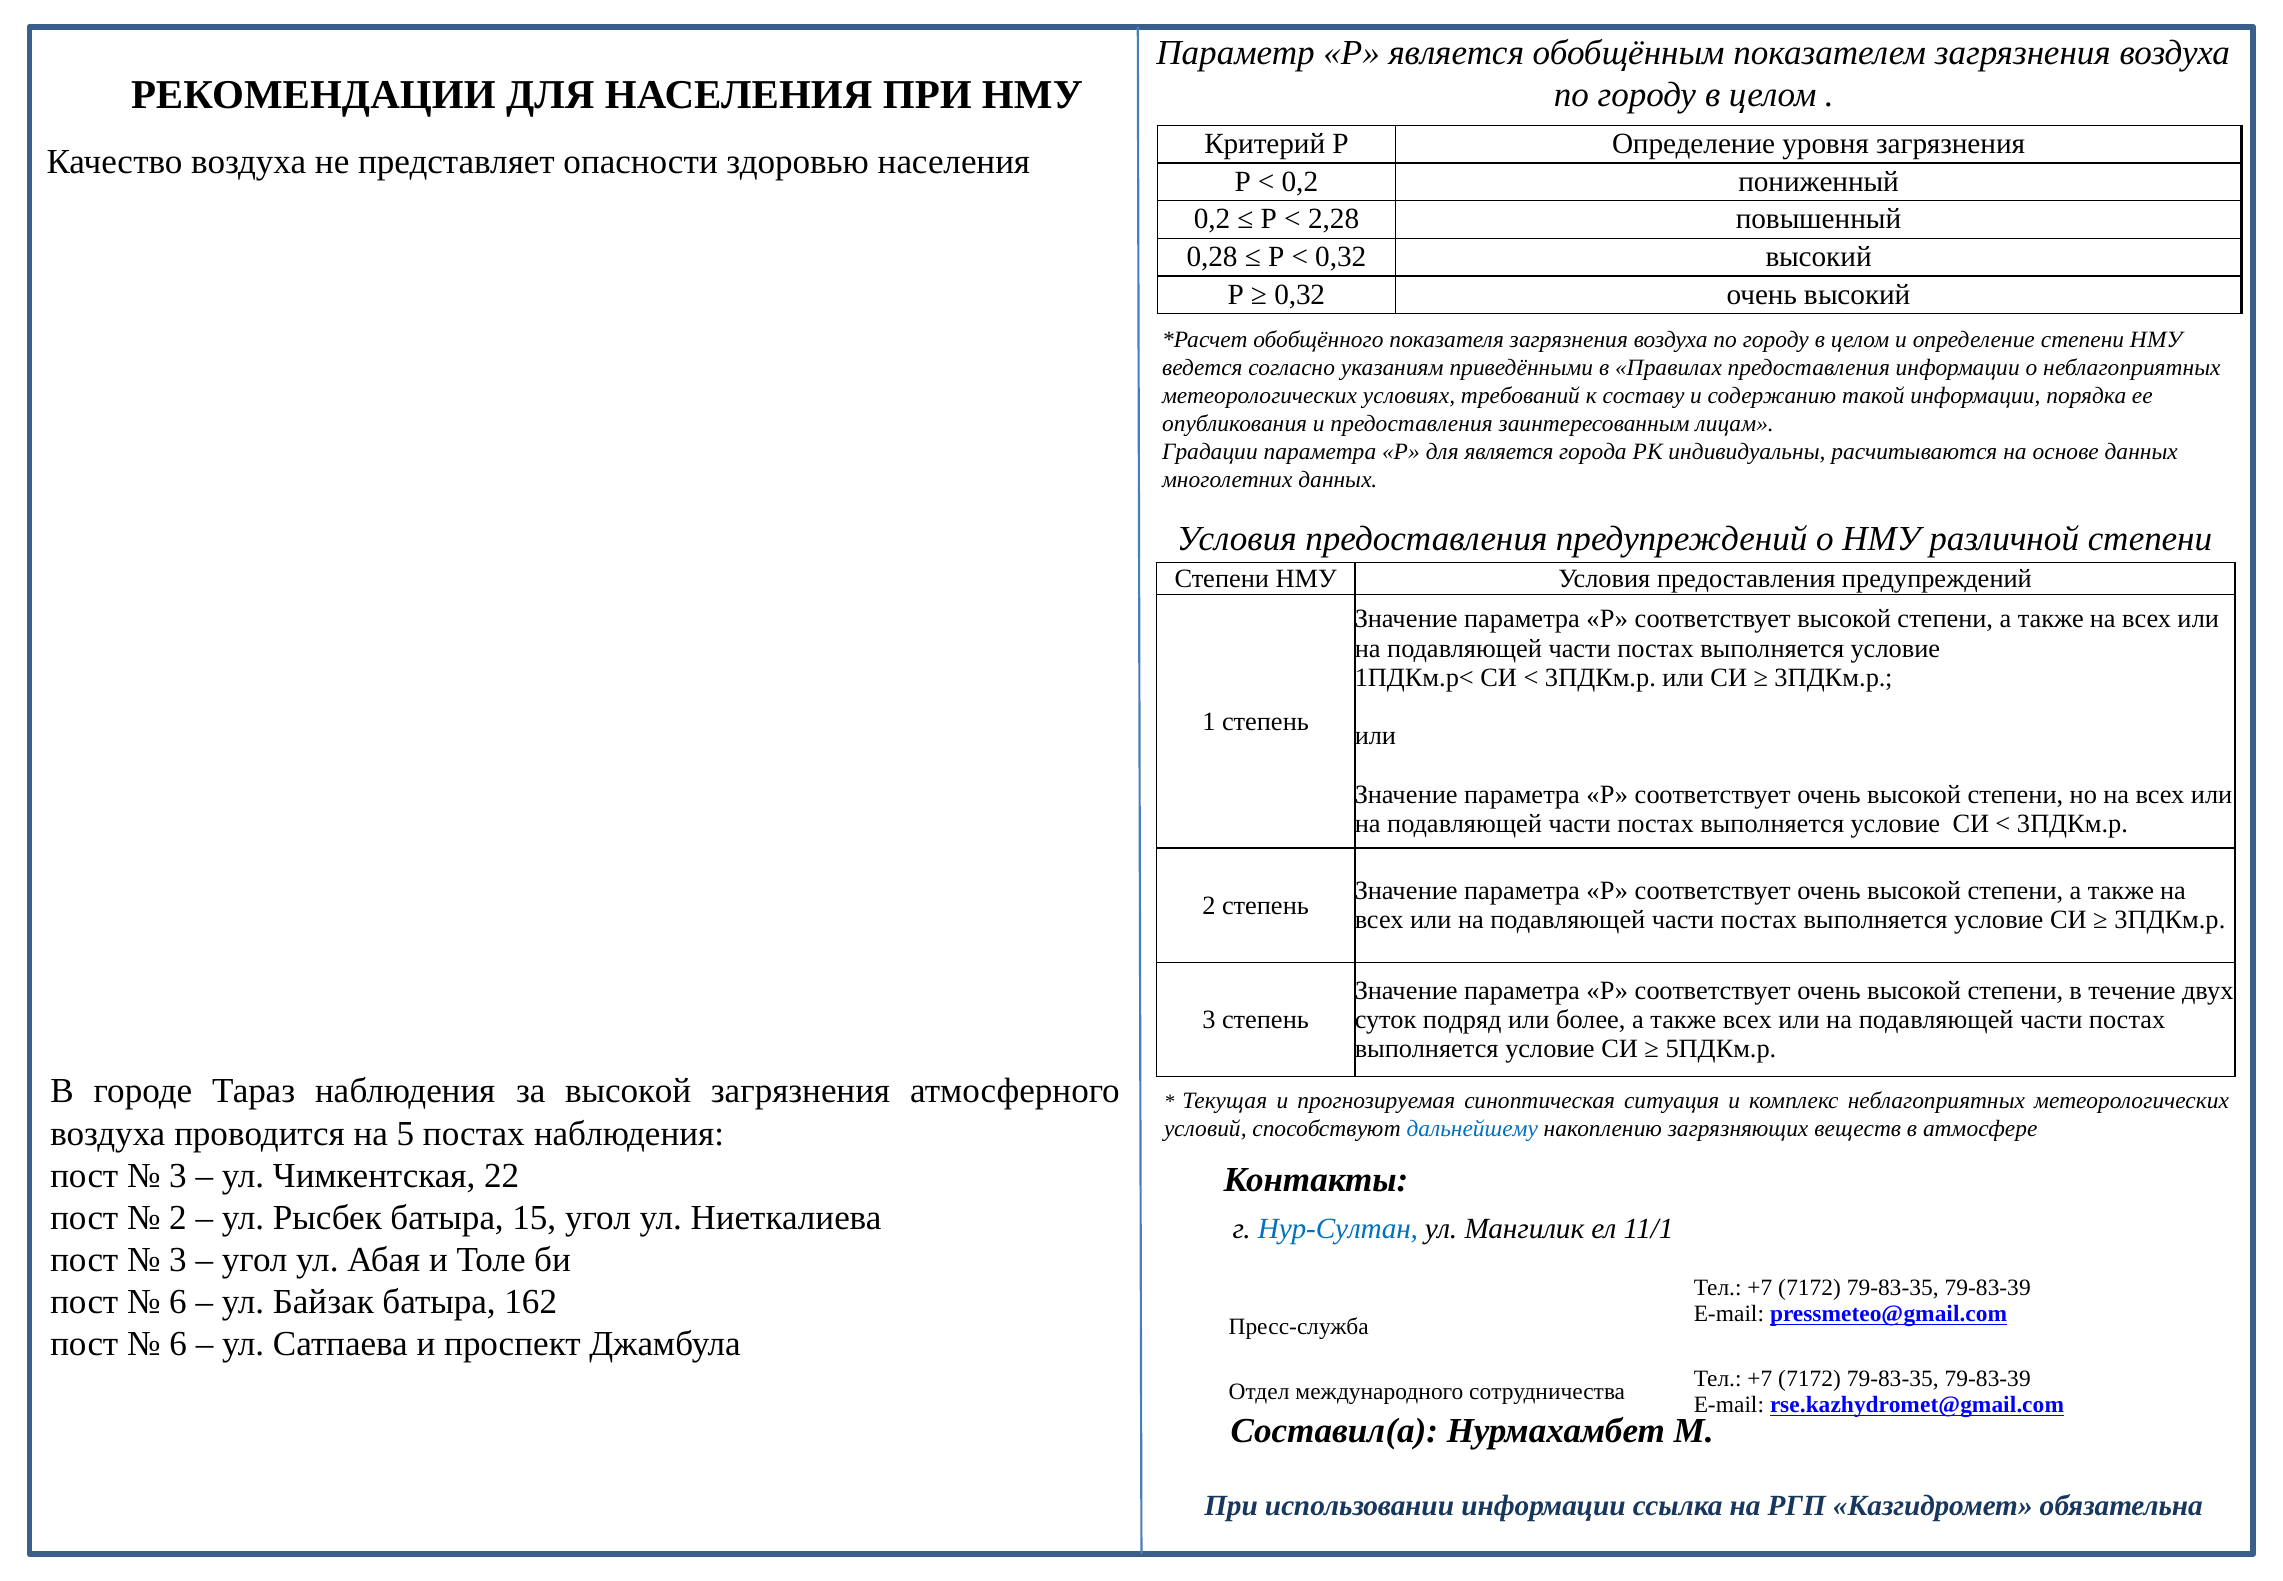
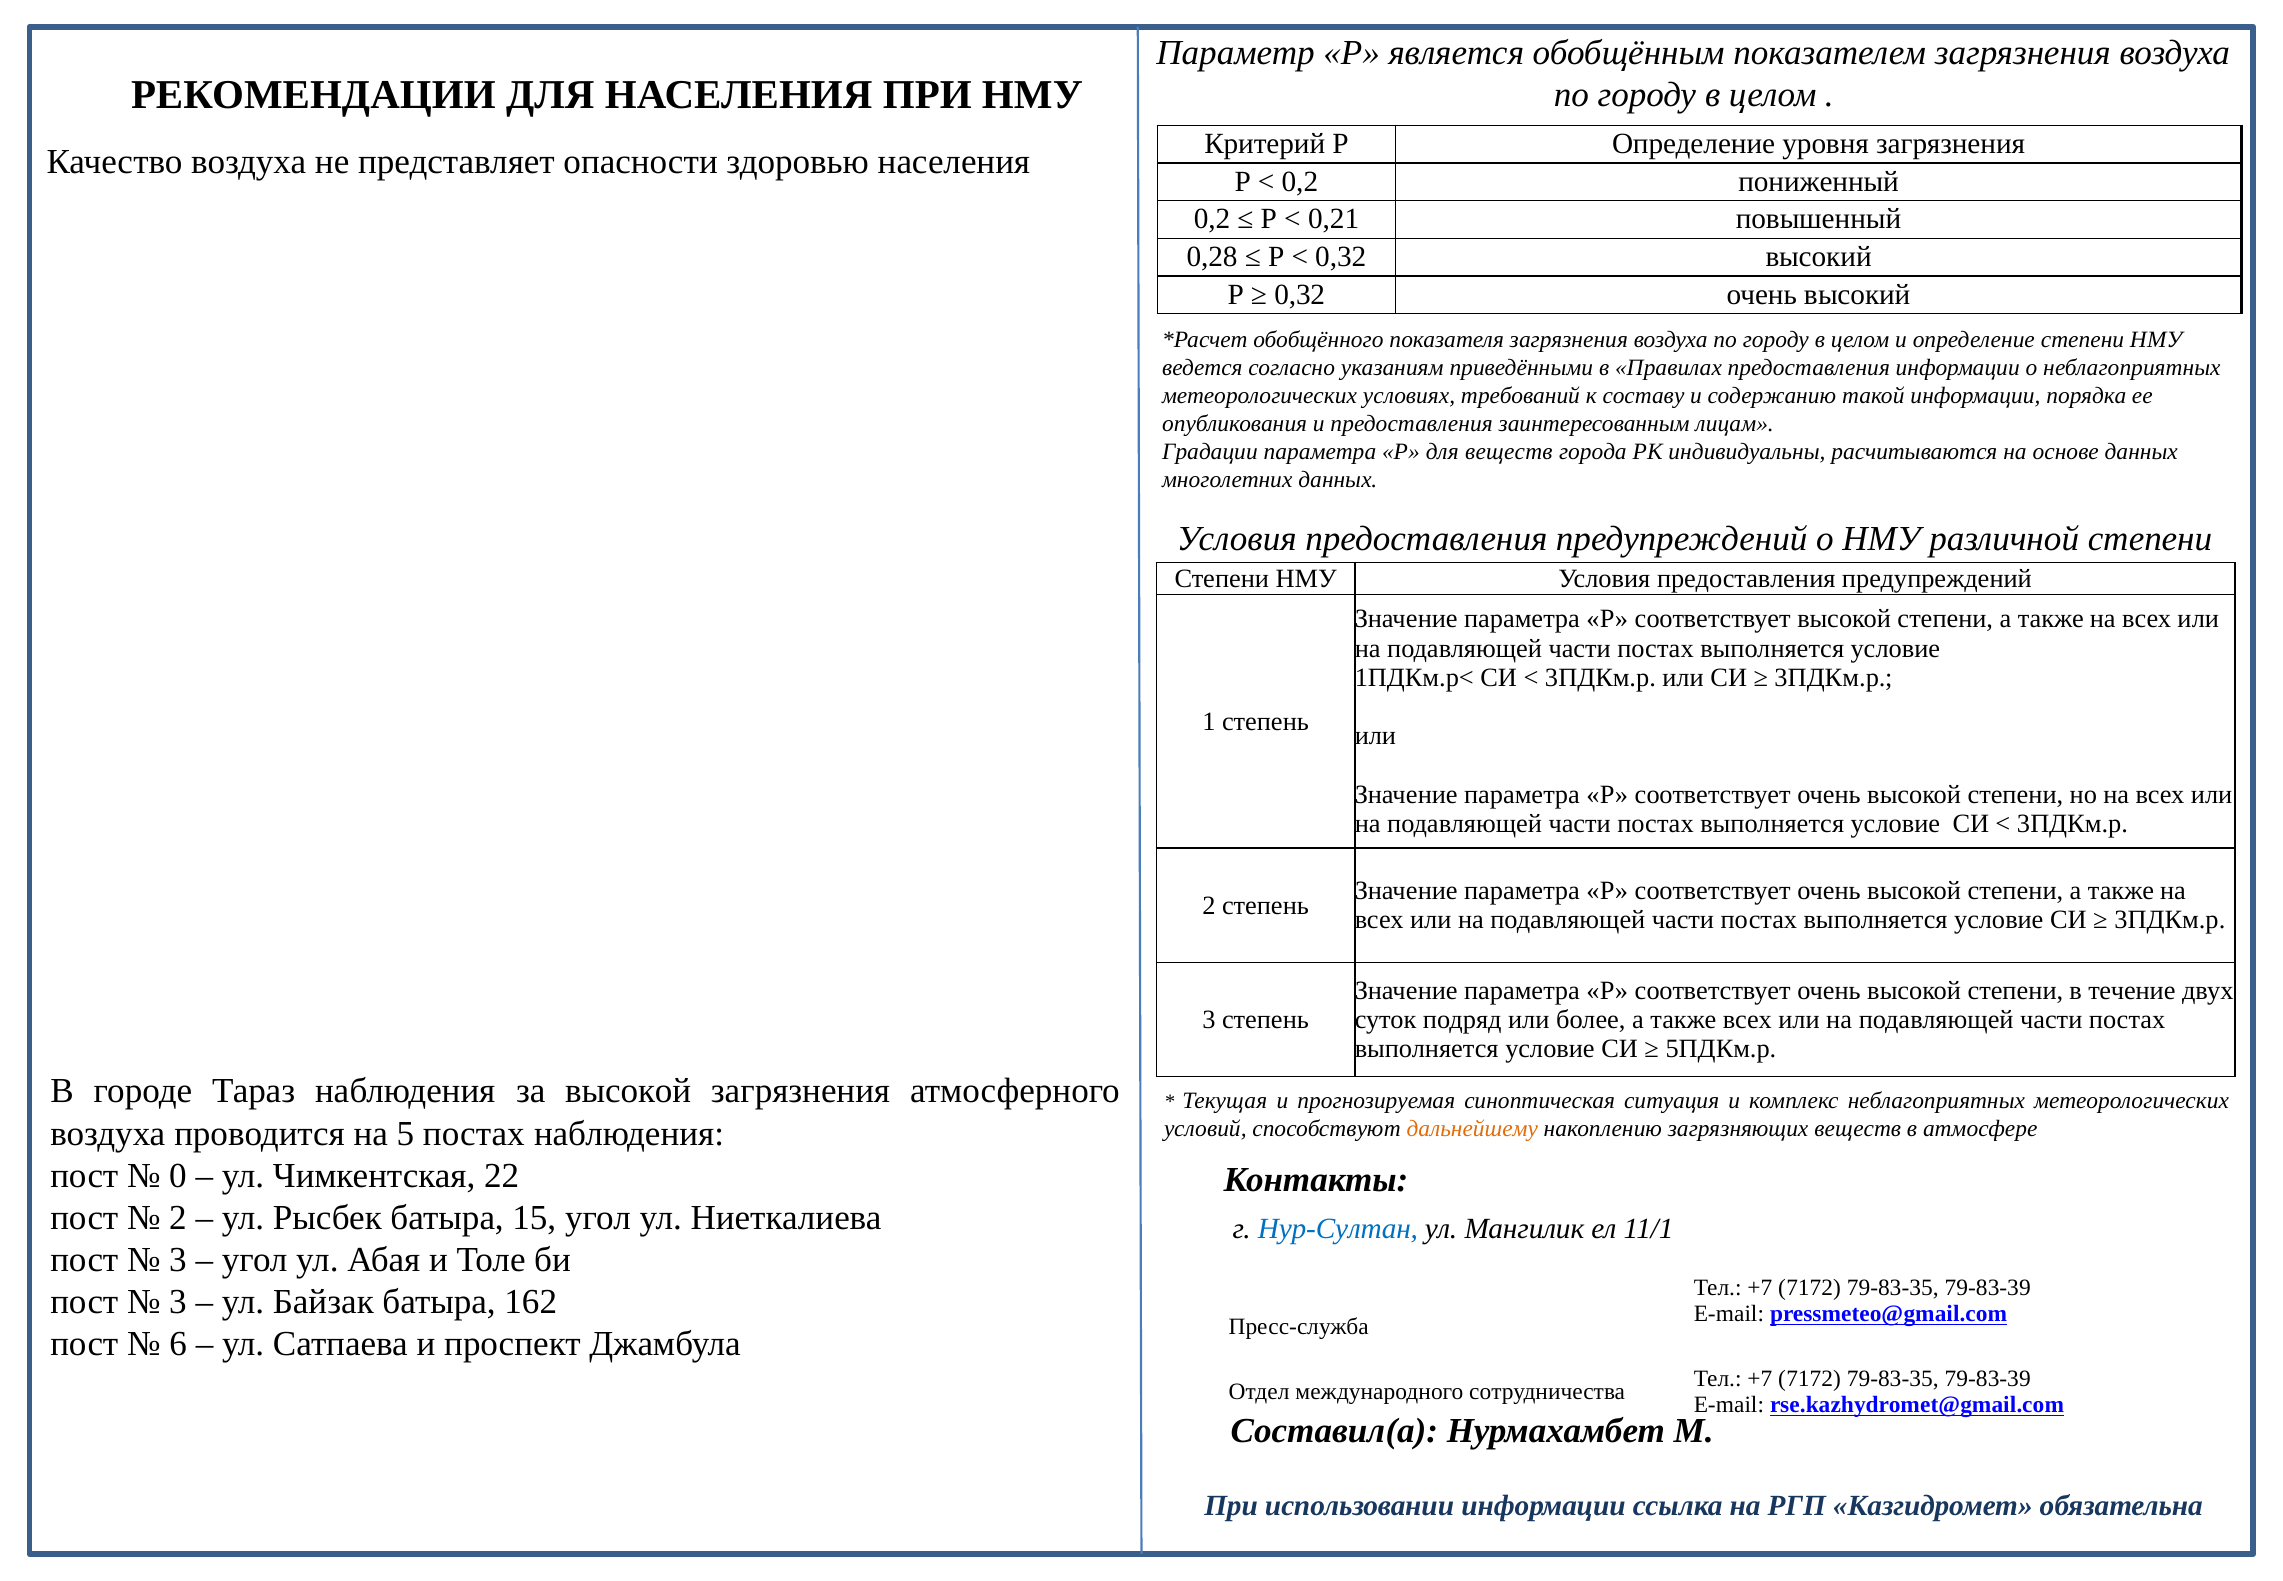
2,28: 2,28 -> 0,21 (1334, 219)
для является: является -> веществ (1509, 452)
дальнейшему colour: blue -> orange (1472, 1128)
3: 3 -> 0 (178, 1175)
6: 6 -> 3 (178, 1302)
